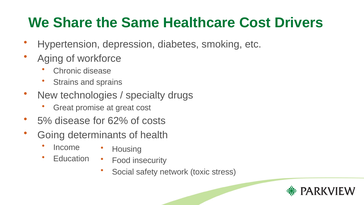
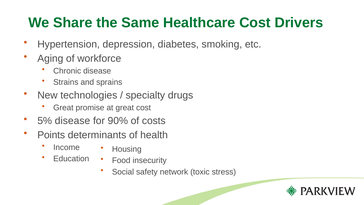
62%: 62% -> 90% (118, 121)
Going: Going -> Points (51, 135)
